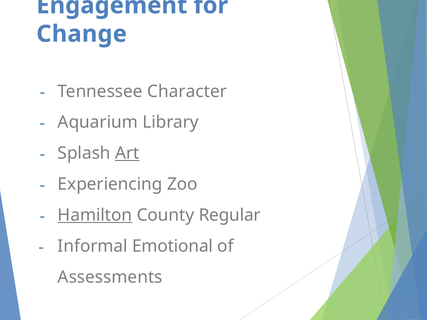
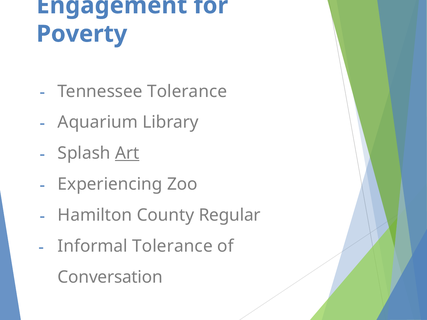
Change: Change -> Poverty (82, 34)
Tennessee Character: Character -> Tolerance (187, 91)
Hamilton underline: present -> none (95, 215)
Informal Emotional: Emotional -> Tolerance (172, 246)
Assessments: Assessments -> Conversation (110, 277)
